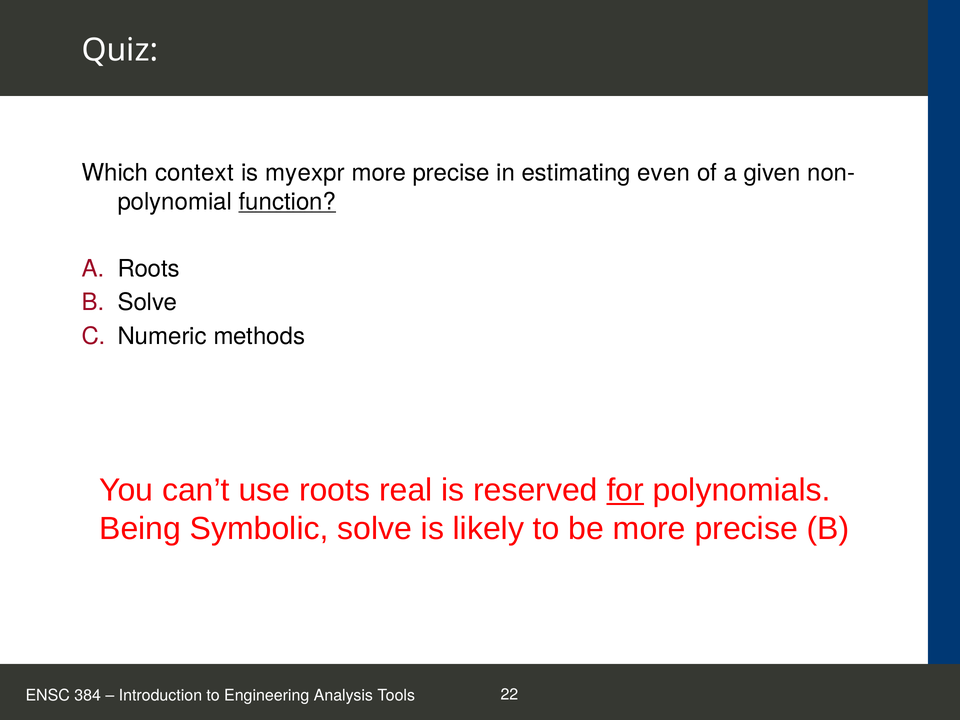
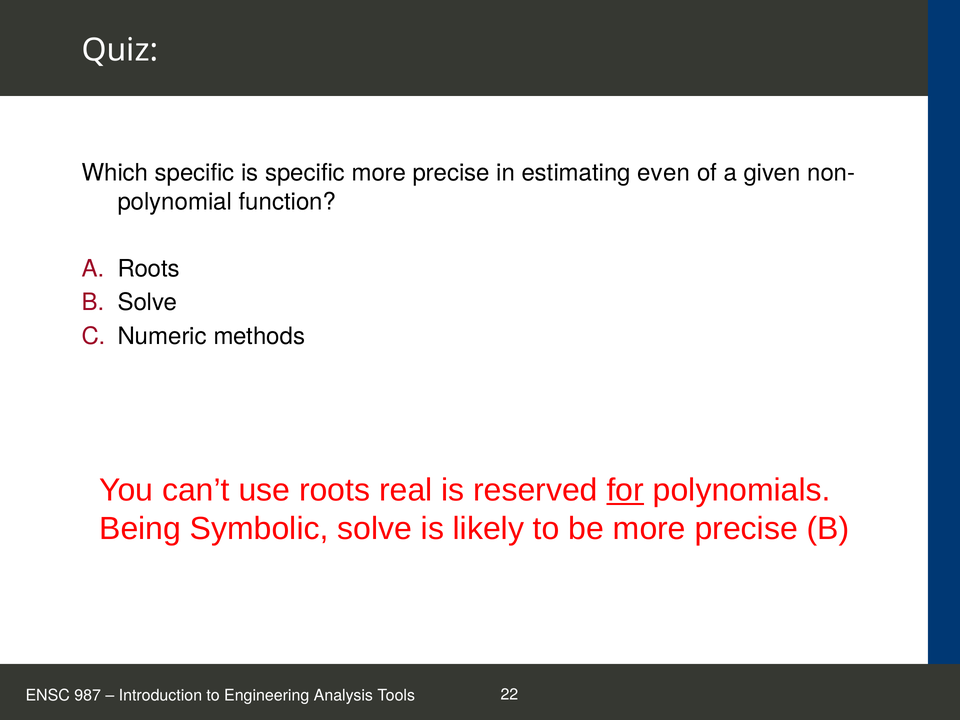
Which context: context -> specific (195, 173)
is myexpr: myexpr -> specific (305, 173)
function underline: present -> none (287, 202)
384: 384 -> 987 (88, 696)
